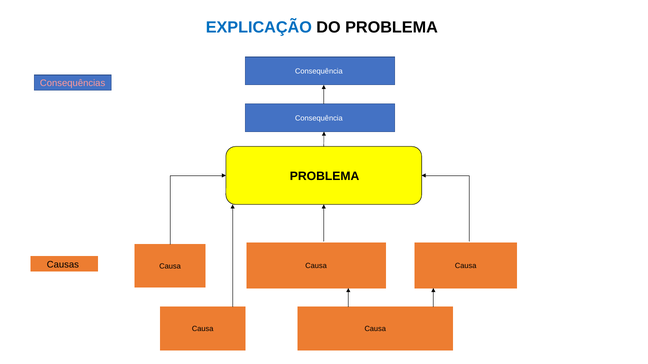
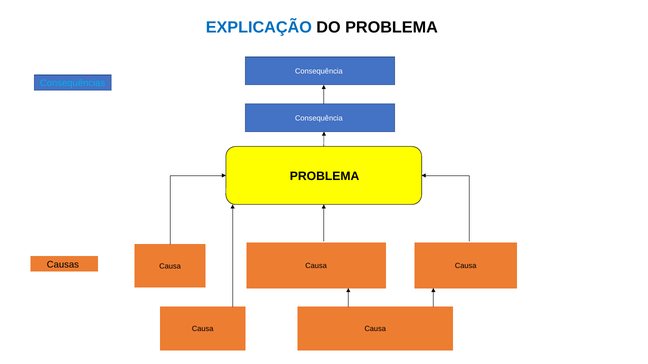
Consequências colour: pink -> light blue (73, 83)
